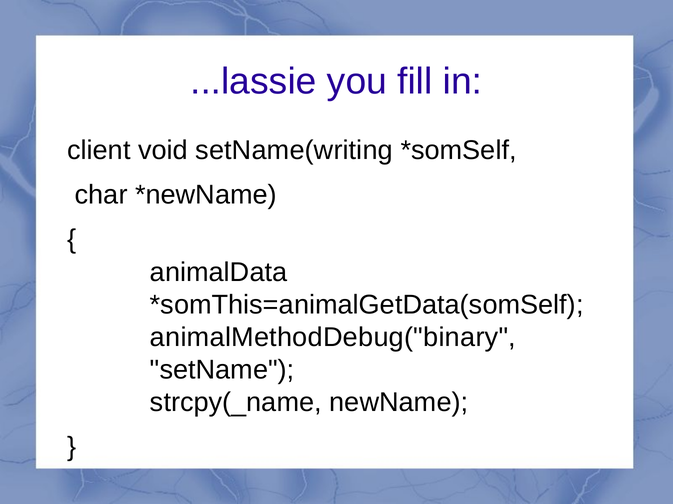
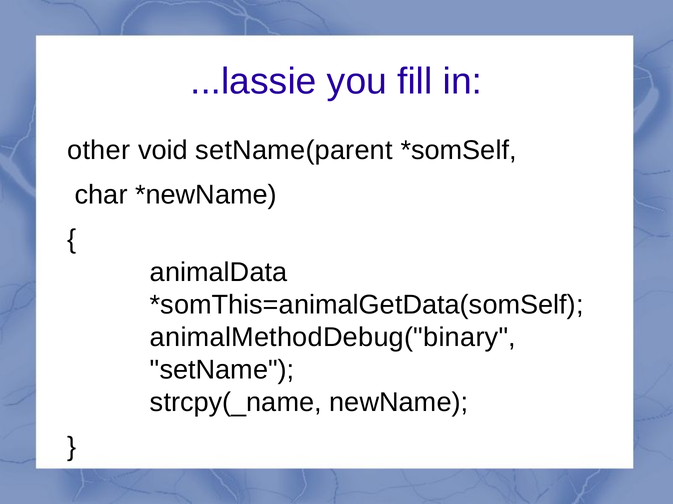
client: client -> other (99, 151)
setName(writing: setName(writing -> setName(parent (294, 151)
